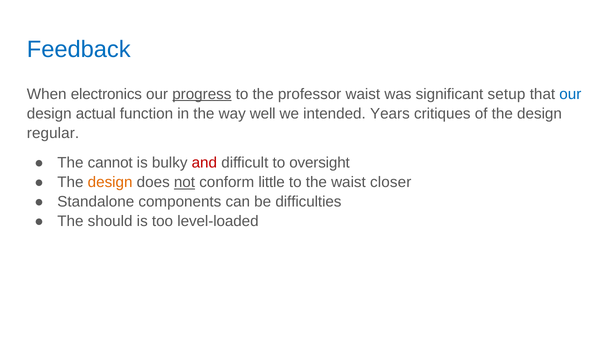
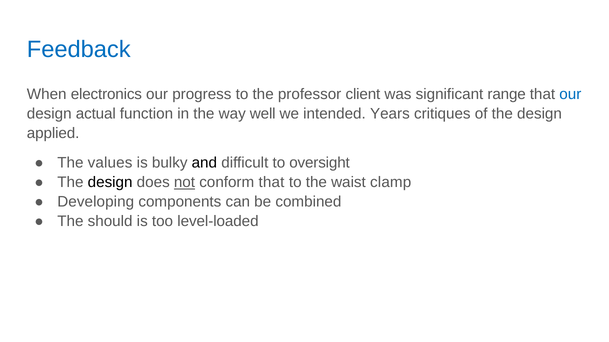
progress underline: present -> none (202, 94)
professor waist: waist -> client (363, 94)
setup: setup -> range (507, 94)
regular: regular -> applied (53, 133)
cannot: cannot -> values (110, 163)
and colour: red -> black (204, 163)
design colour: orange -> black (110, 183)
conform little: little -> that (271, 183)
closer: closer -> clamp (391, 183)
Standalone: Standalone -> Developing (96, 202)
difficulties: difficulties -> combined (308, 202)
